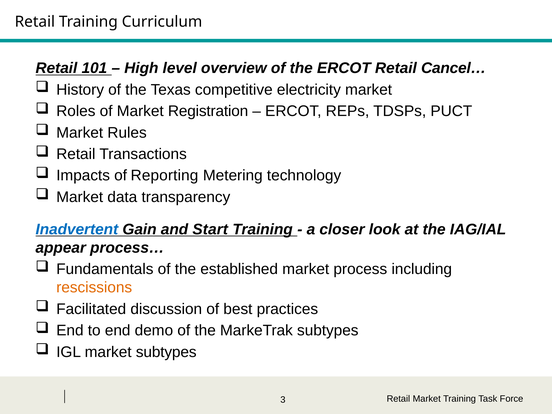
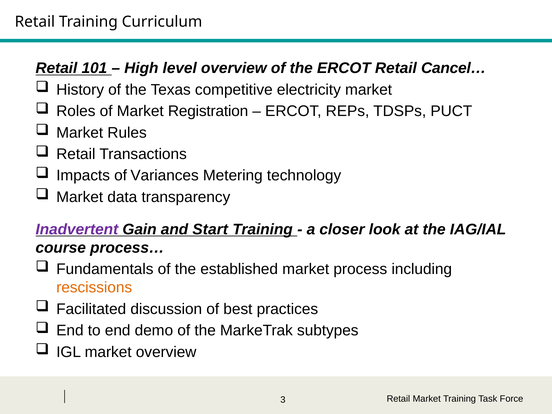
Reporting: Reporting -> Variances (165, 176)
Inadvertent colour: blue -> purple (77, 229)
appear: appear -> course (61, 248)
market subtypes: subtypes -> overview (166, 352)
